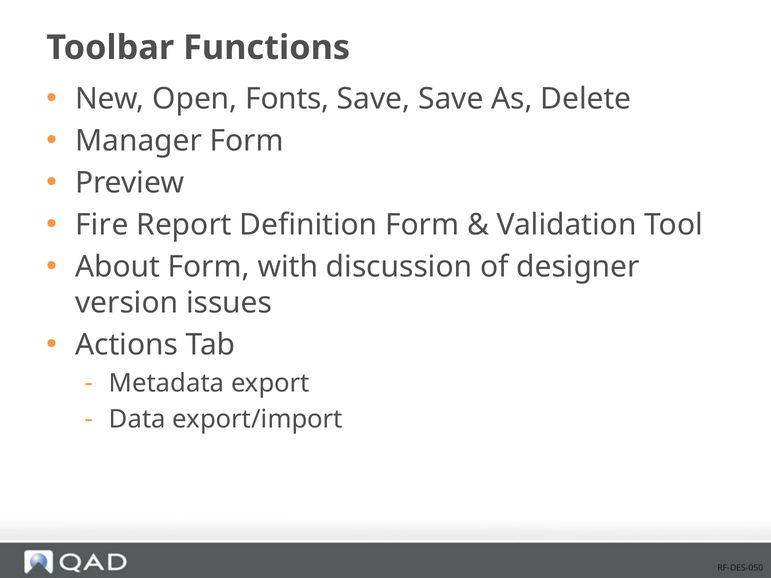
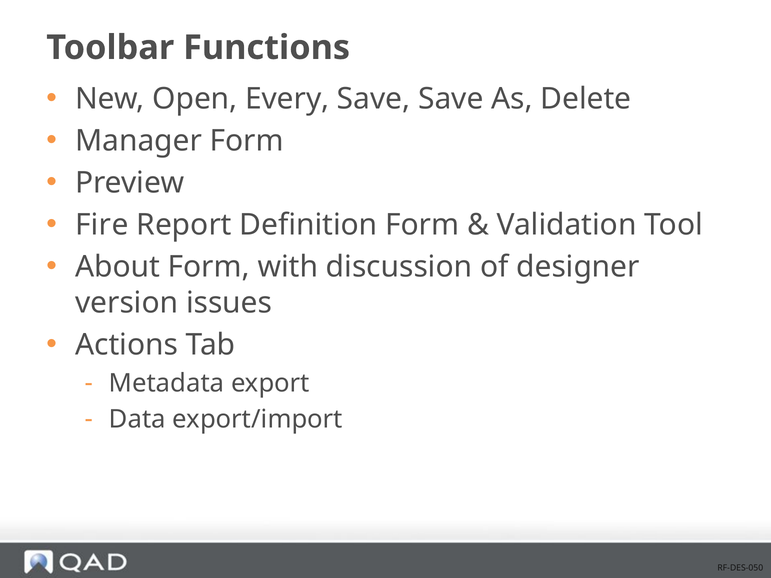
Fonts: Fonts -> Every (287, 99)
